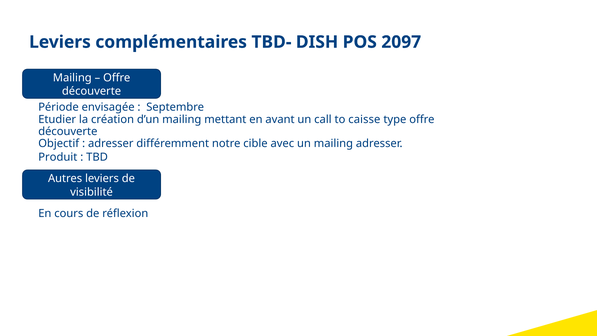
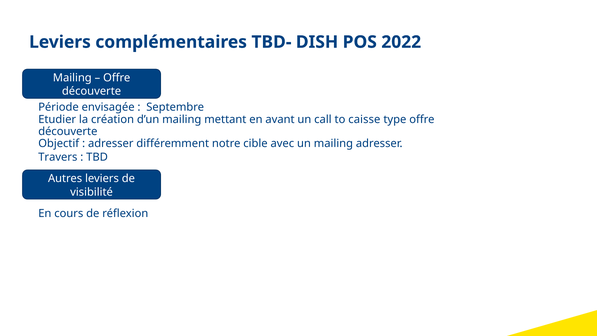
2097: 2097 -> 2022 (401, 42)
Produit: Produit -> Travers (58, 157)
